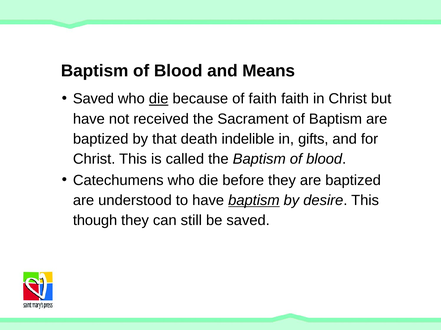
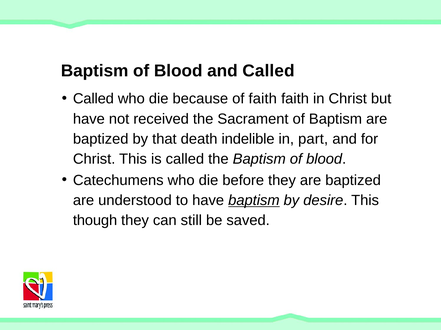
and Means: Means -> Called (268, 71)
Saved: Saved -> Called (93, 99)
die underline: present -> none (159, 99)
gifts: gifts -> part (313, 139)
